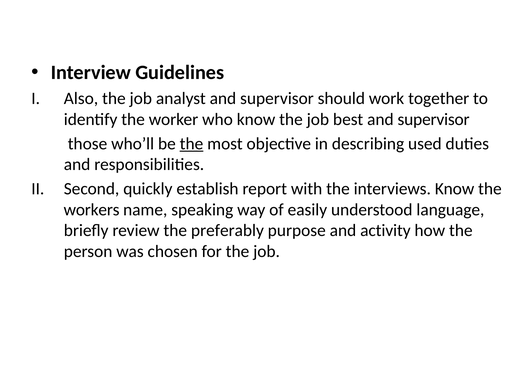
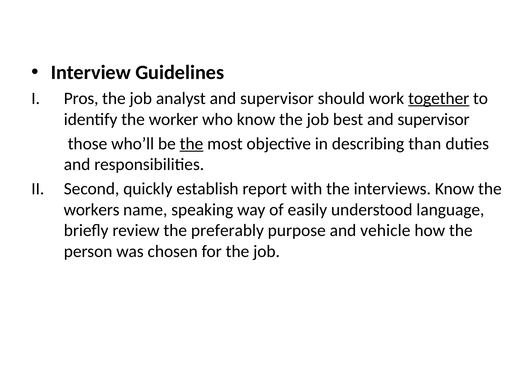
Also: Also -> Pros (81, 98)
together underline: none -> present (439, 98)
used: used -> than (425, 144)
activity: activity -> vehicle (385, 230)
